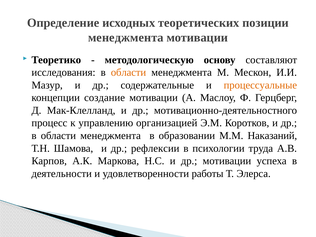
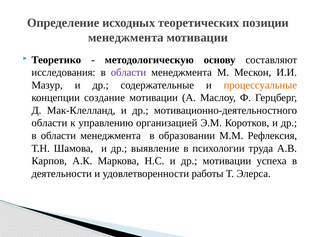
области colour: orange -> purple (129, 72)
процесс: процесс -> области (49, 123)
Наказаний: Наказаний -> Рефлексия (272, 136)
рефлексии: рефлексии -> выявление (155, 148)
